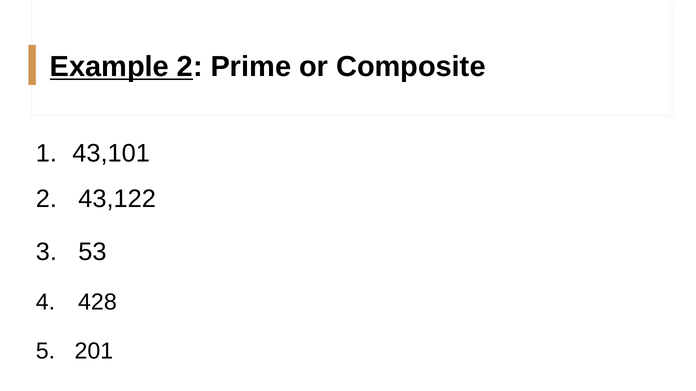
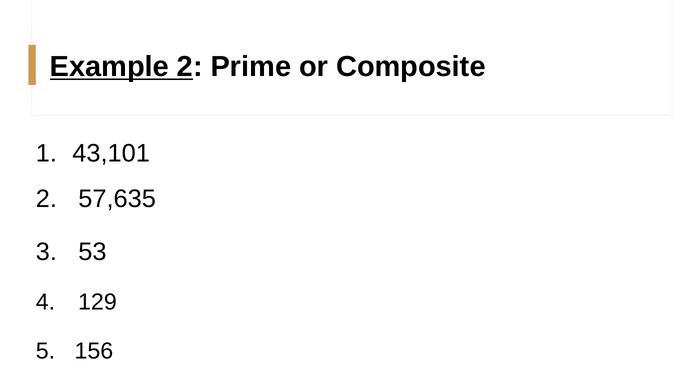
43,122: 43,122 -> 57,635 (117, 199)
428: 428 -> 129 (97, 302)
201: 201 -> 156 (94, 351)
